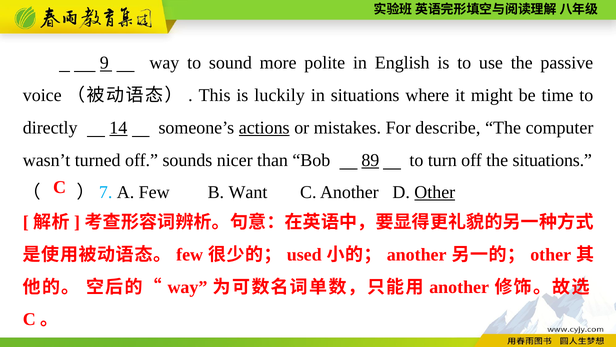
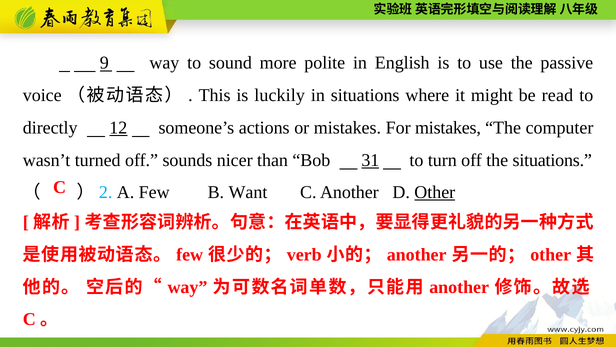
time: time -> read (557, 95)
14: 14 -> 12 (118, 128)
actions underline: present -> none (264, 128)
For describe: describe -> mistakes (448, 128)
89: 89 -> 31 (370, 160)
7: 7 -> 2 (106, 192)
used: used -> verb (304, 254)
